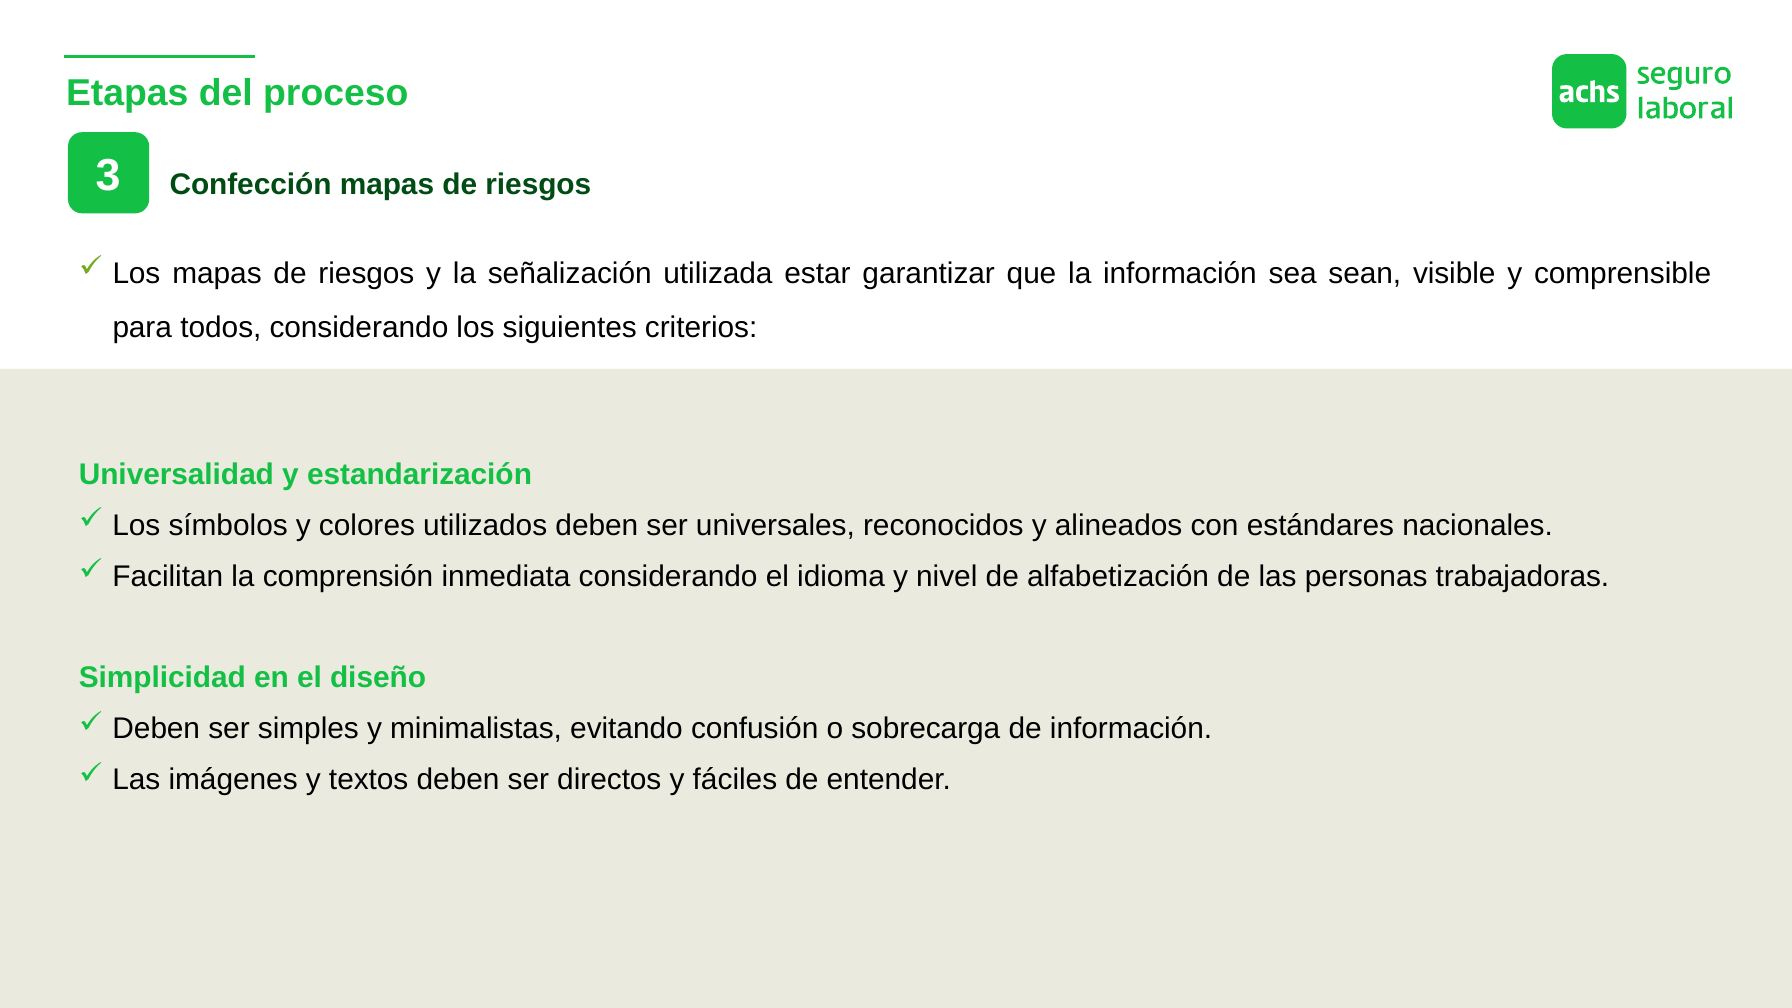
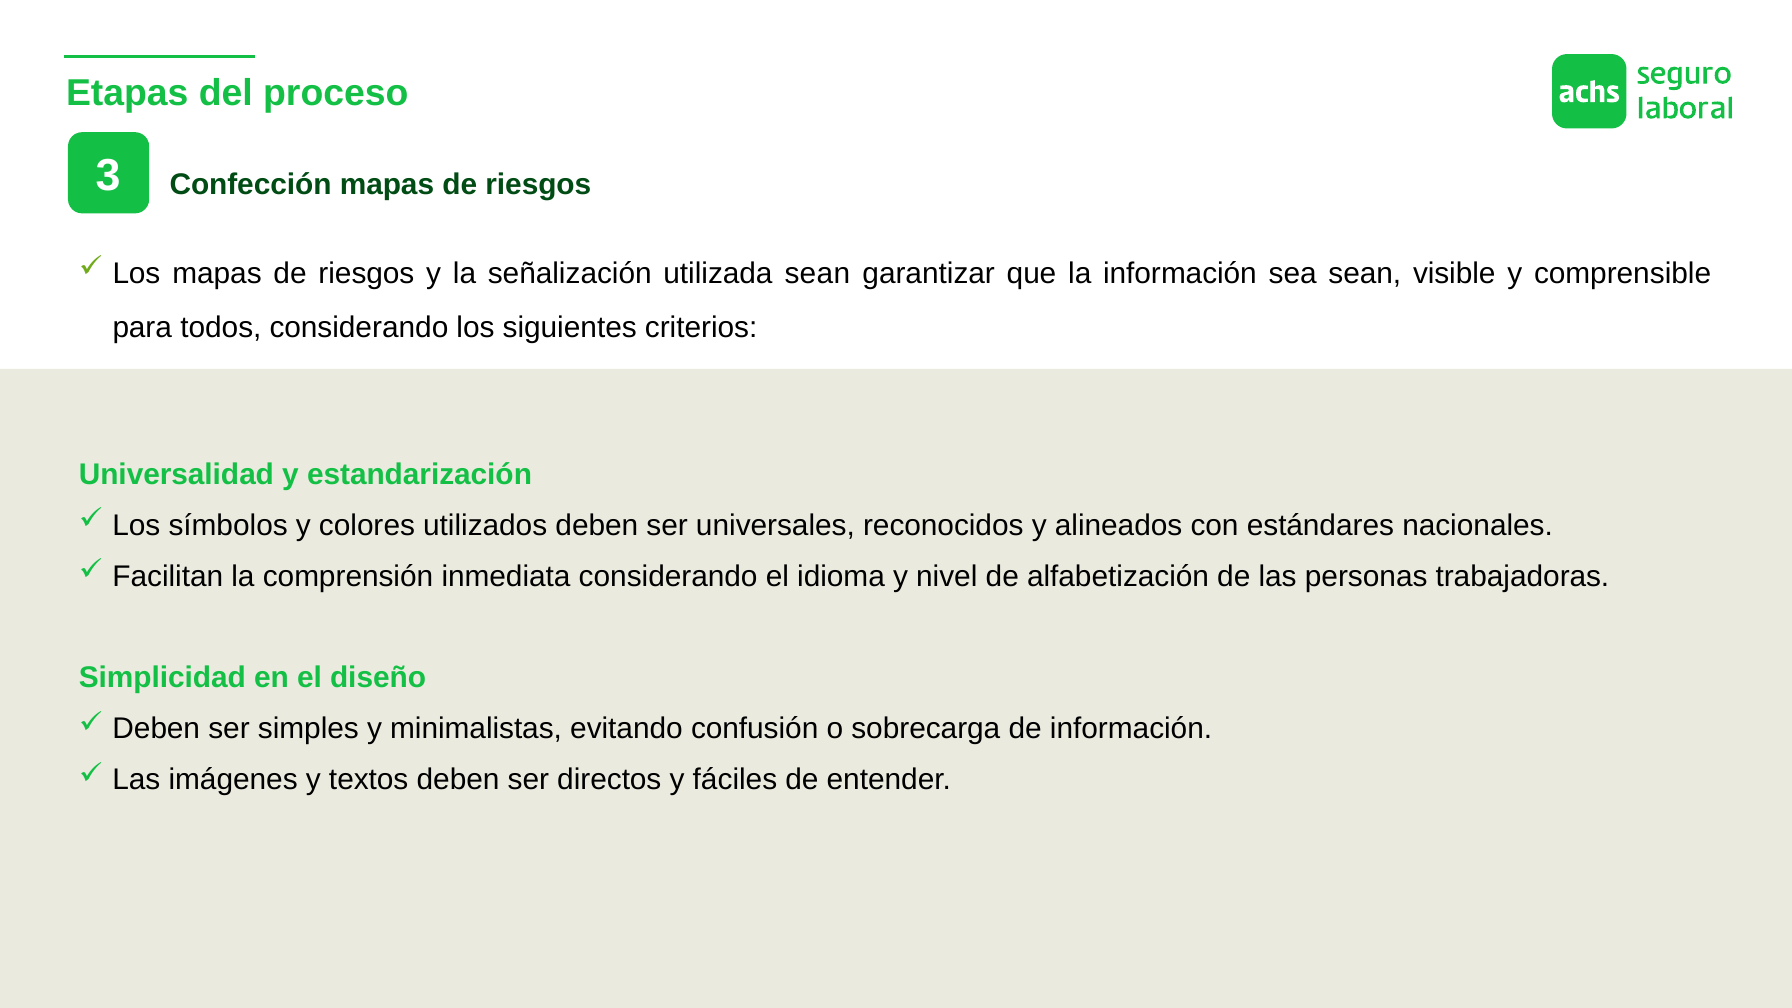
utilizada estar: estar -> sean (817, 273)
